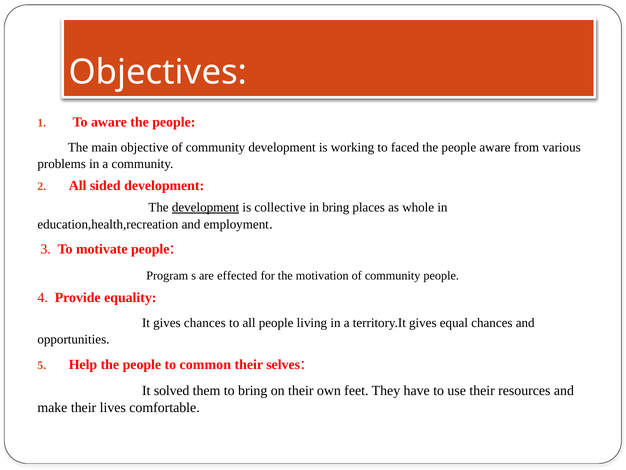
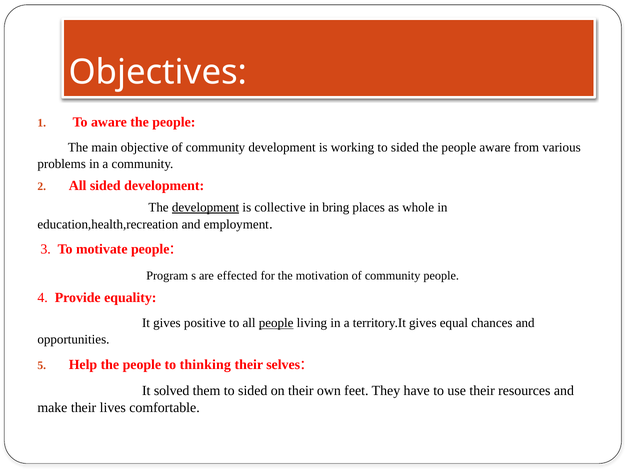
working to faced: faced -> sided (405, 147)
gives chances: chances -> positive (205, 323)
people underline: none -> present (276, 323)
common: common -> thinking (205, 364)
them to bring: bring -> sided (253, 390)
